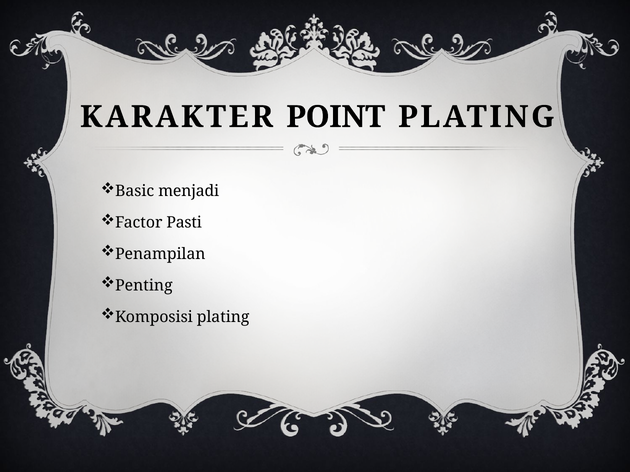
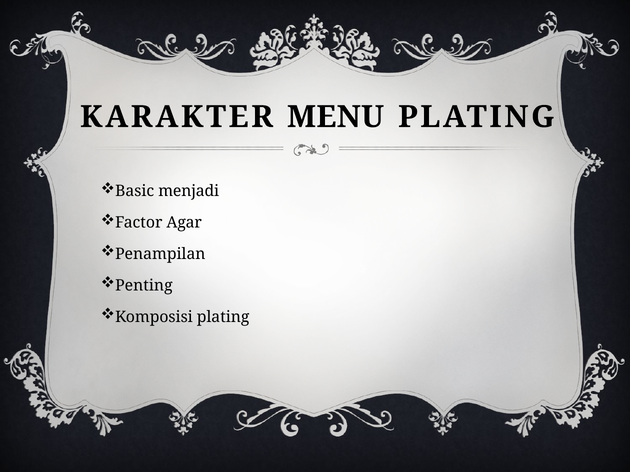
POINT: POINT -> MENU (335, 117)
Pasti: Pasti -> Agar (184, 223)
